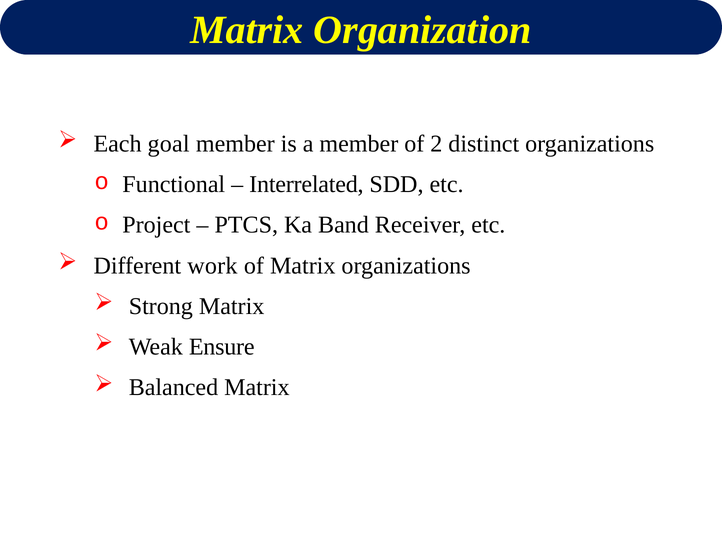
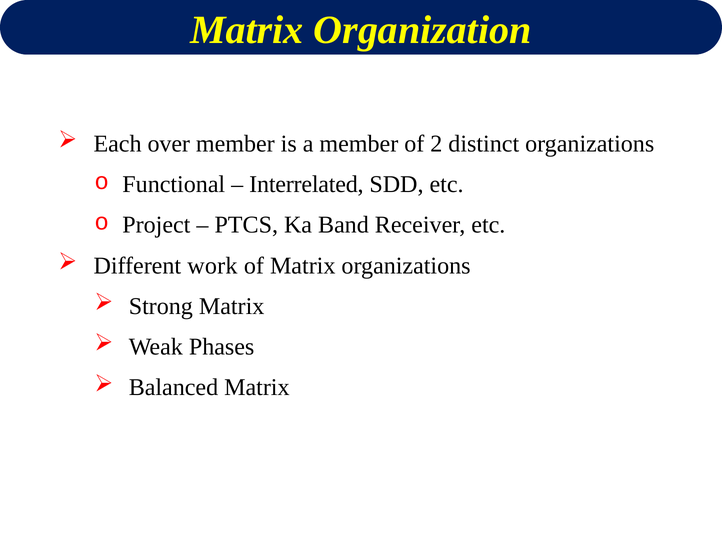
goal: goal -> over (169, 144)
Ensure: Ensure -> Phases (222, 347)
